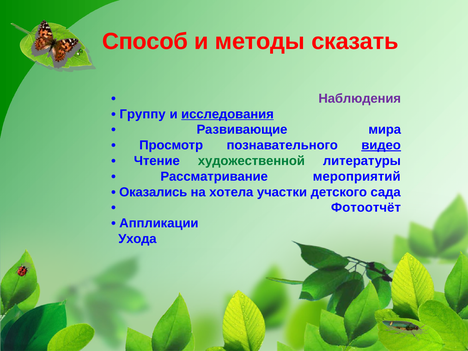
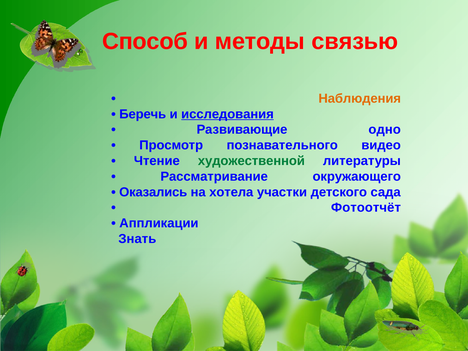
сказать: сказать -> связью (355, 41)
Наблюдения colour: purple -> orange (360, 98)
Группу: Группу -> Беречь (143, 114)
мира: мира -> одно (385, 130)
видео underline: present -> none (381, 145)
мероприятий: мероприятий -> окружающего (357, 176)
Ухода: Ухода -> Знать (137, 239)
